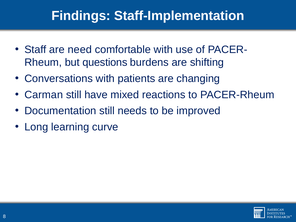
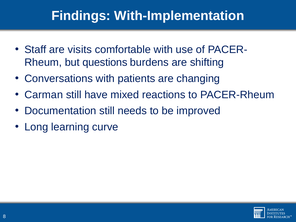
Staff-Implementation: Staff-Implementation -> With-Implementation (179, 16)
need: need -> visits (80, 50)
